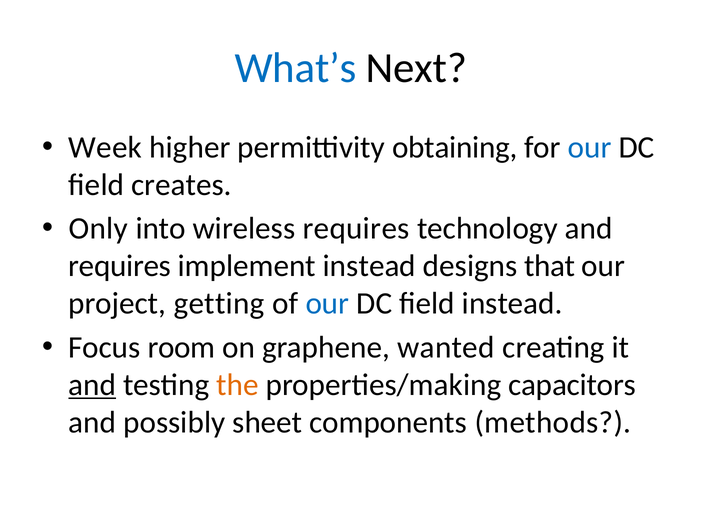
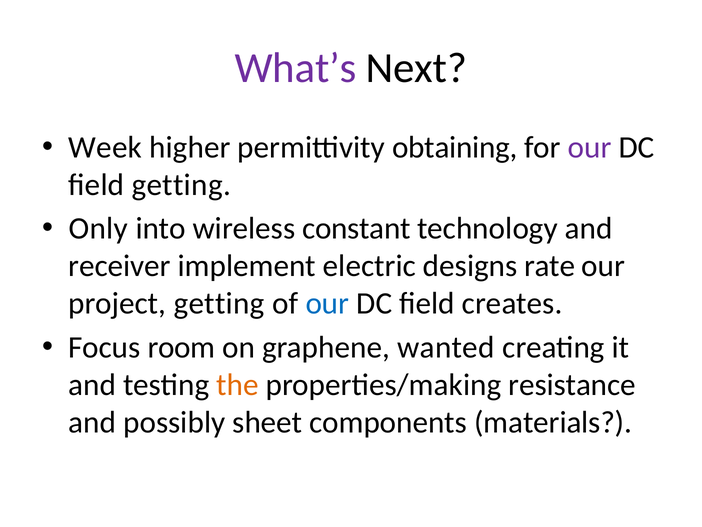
What’s colour: blue -> purple (295, 68)
our colour: blue -> purple (590, 147)
field creates: creates -> getting (181, 185)
wireless requires: requires -> constant (356, 228)
requires: requires -> receiver (120, 266)
implement instead: instead -> electric (369, 266)
that: that -> rate (550, 266)
field instead: instead -> creates (512, 303)
and underline: present -> none (92, 384)
capacitors: capacitors -> resistance (572, 384)
methods: methods -> materials (553, 422)
